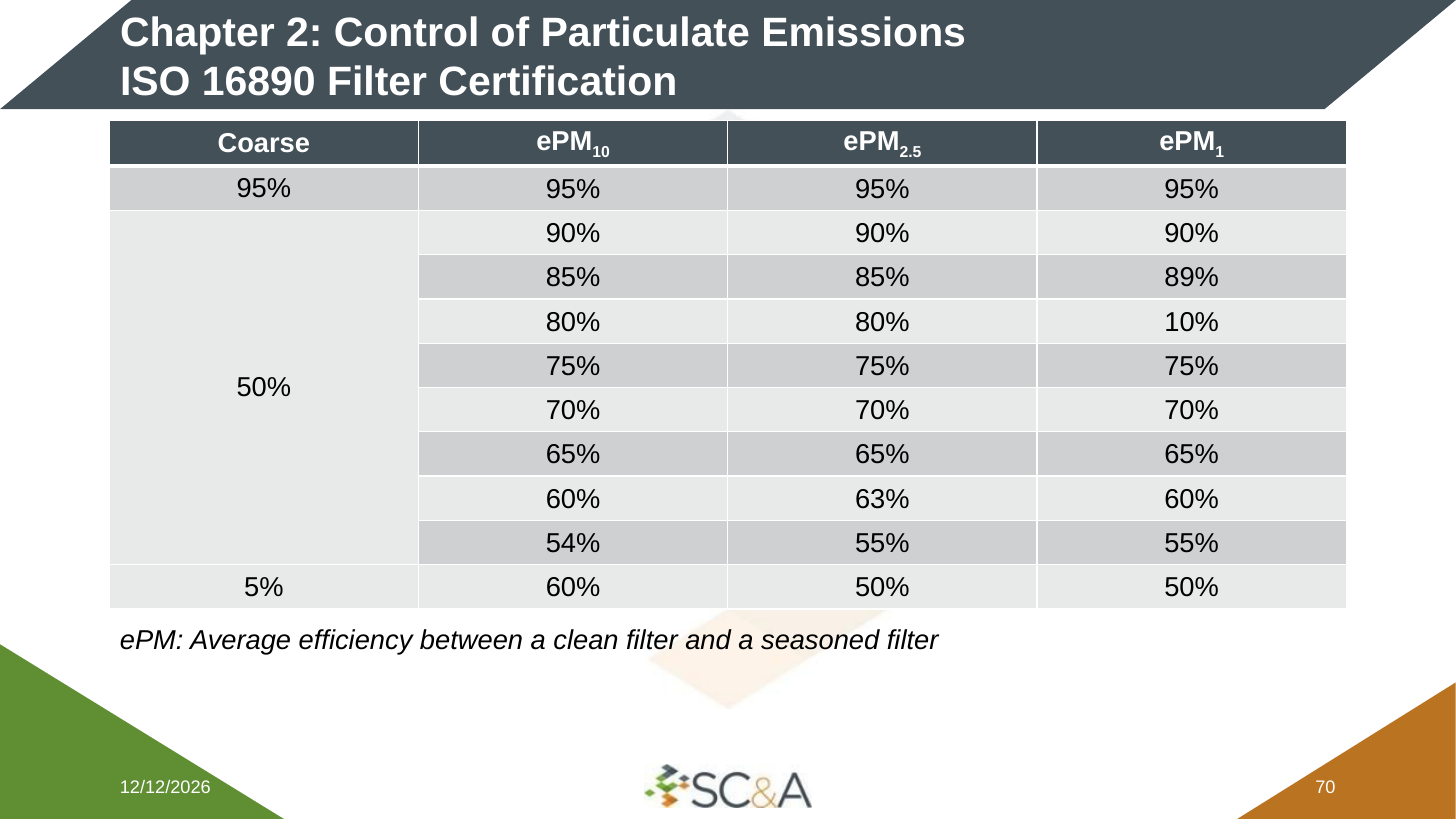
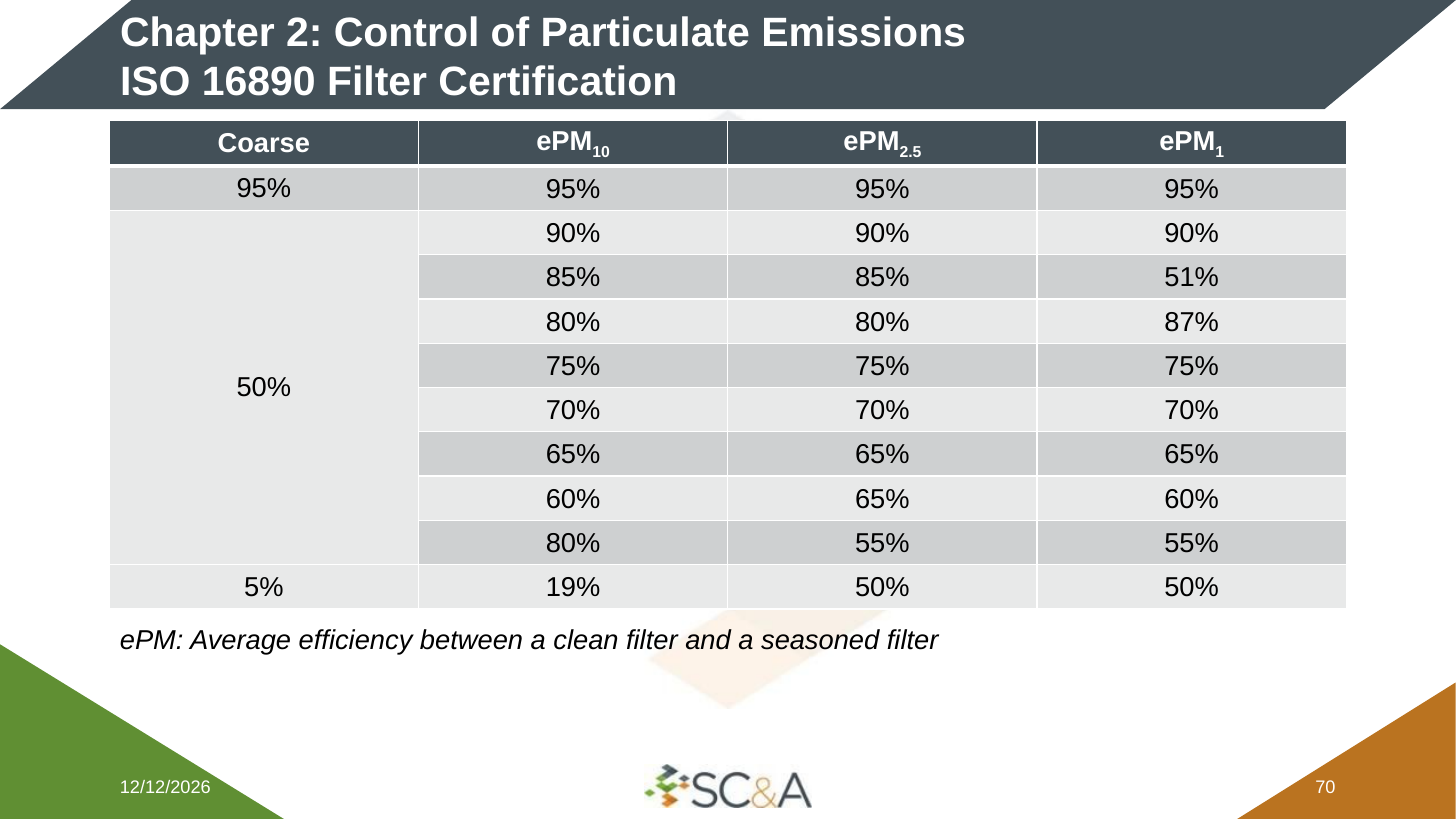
89%: 89% -> 51% (1192, 278)
10%: 10% -> 87% (1192, 322)
60% 63%: 63% -> 65% (882, 499)
54%: 54% -> 80% (573, 543)
5% 60%: 60% -> 19% (573, 588)
